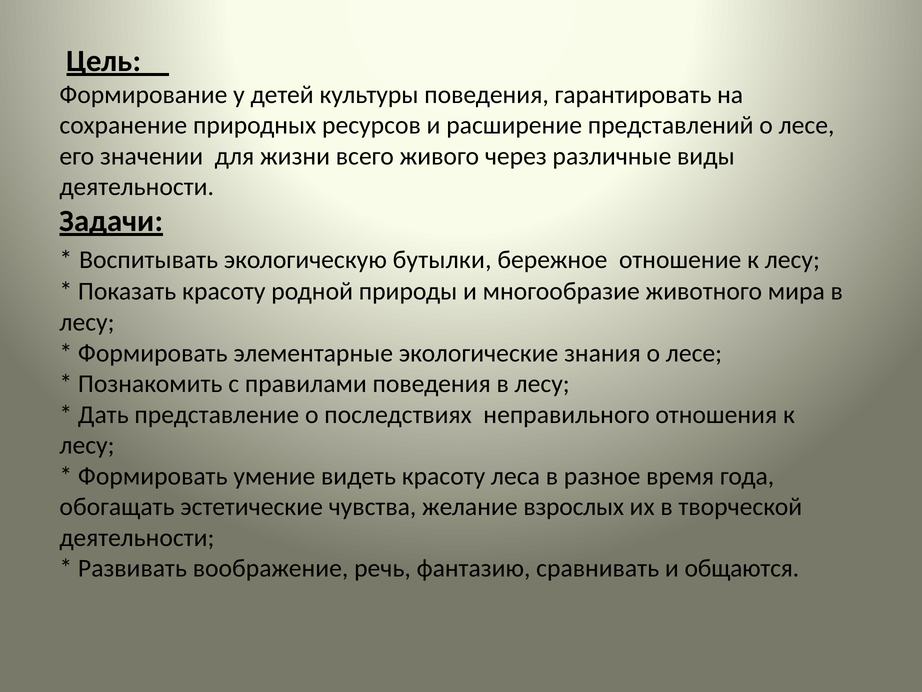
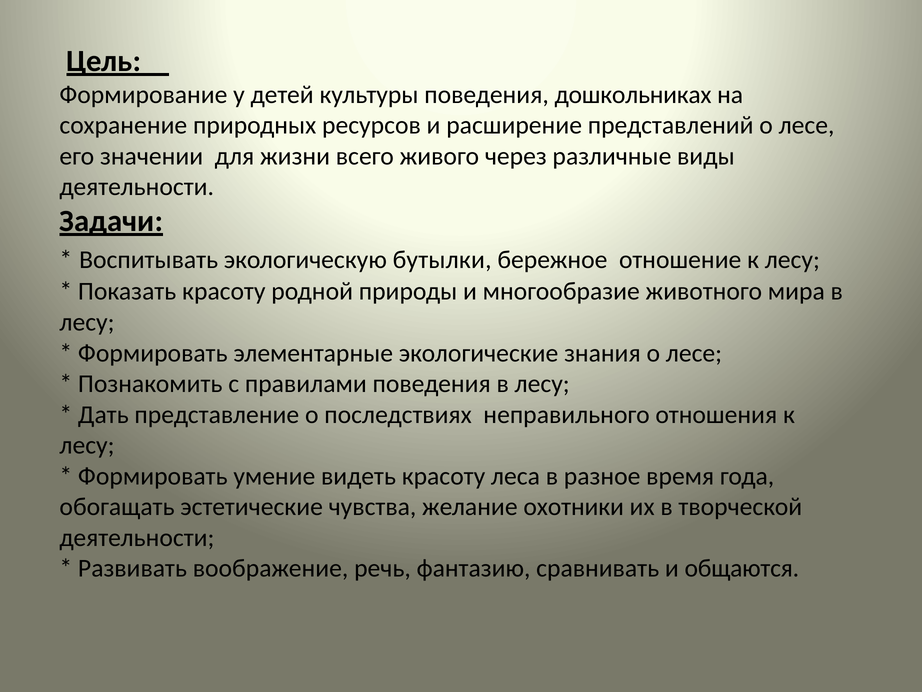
гарантировать: гарантировать -> дошкольниках (633, 95)
взрослых: взрослых -> охотники (574, 507)
